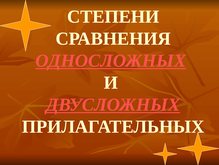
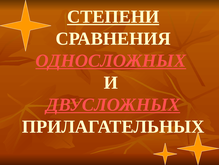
СТЕПЕНИ underline: none -> present (113, 17)
